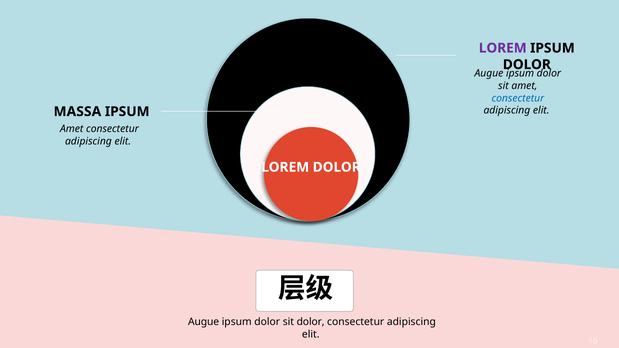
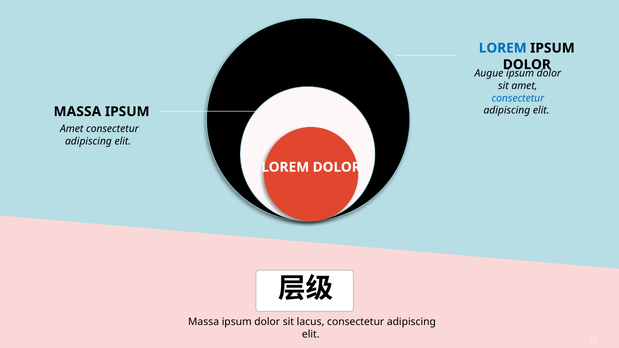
LOREM colour: purple -> blue (503, 48)
Augue: Augue -> Massa (204, 322)
sit dolor: dolor -> lacus (311, 322)
